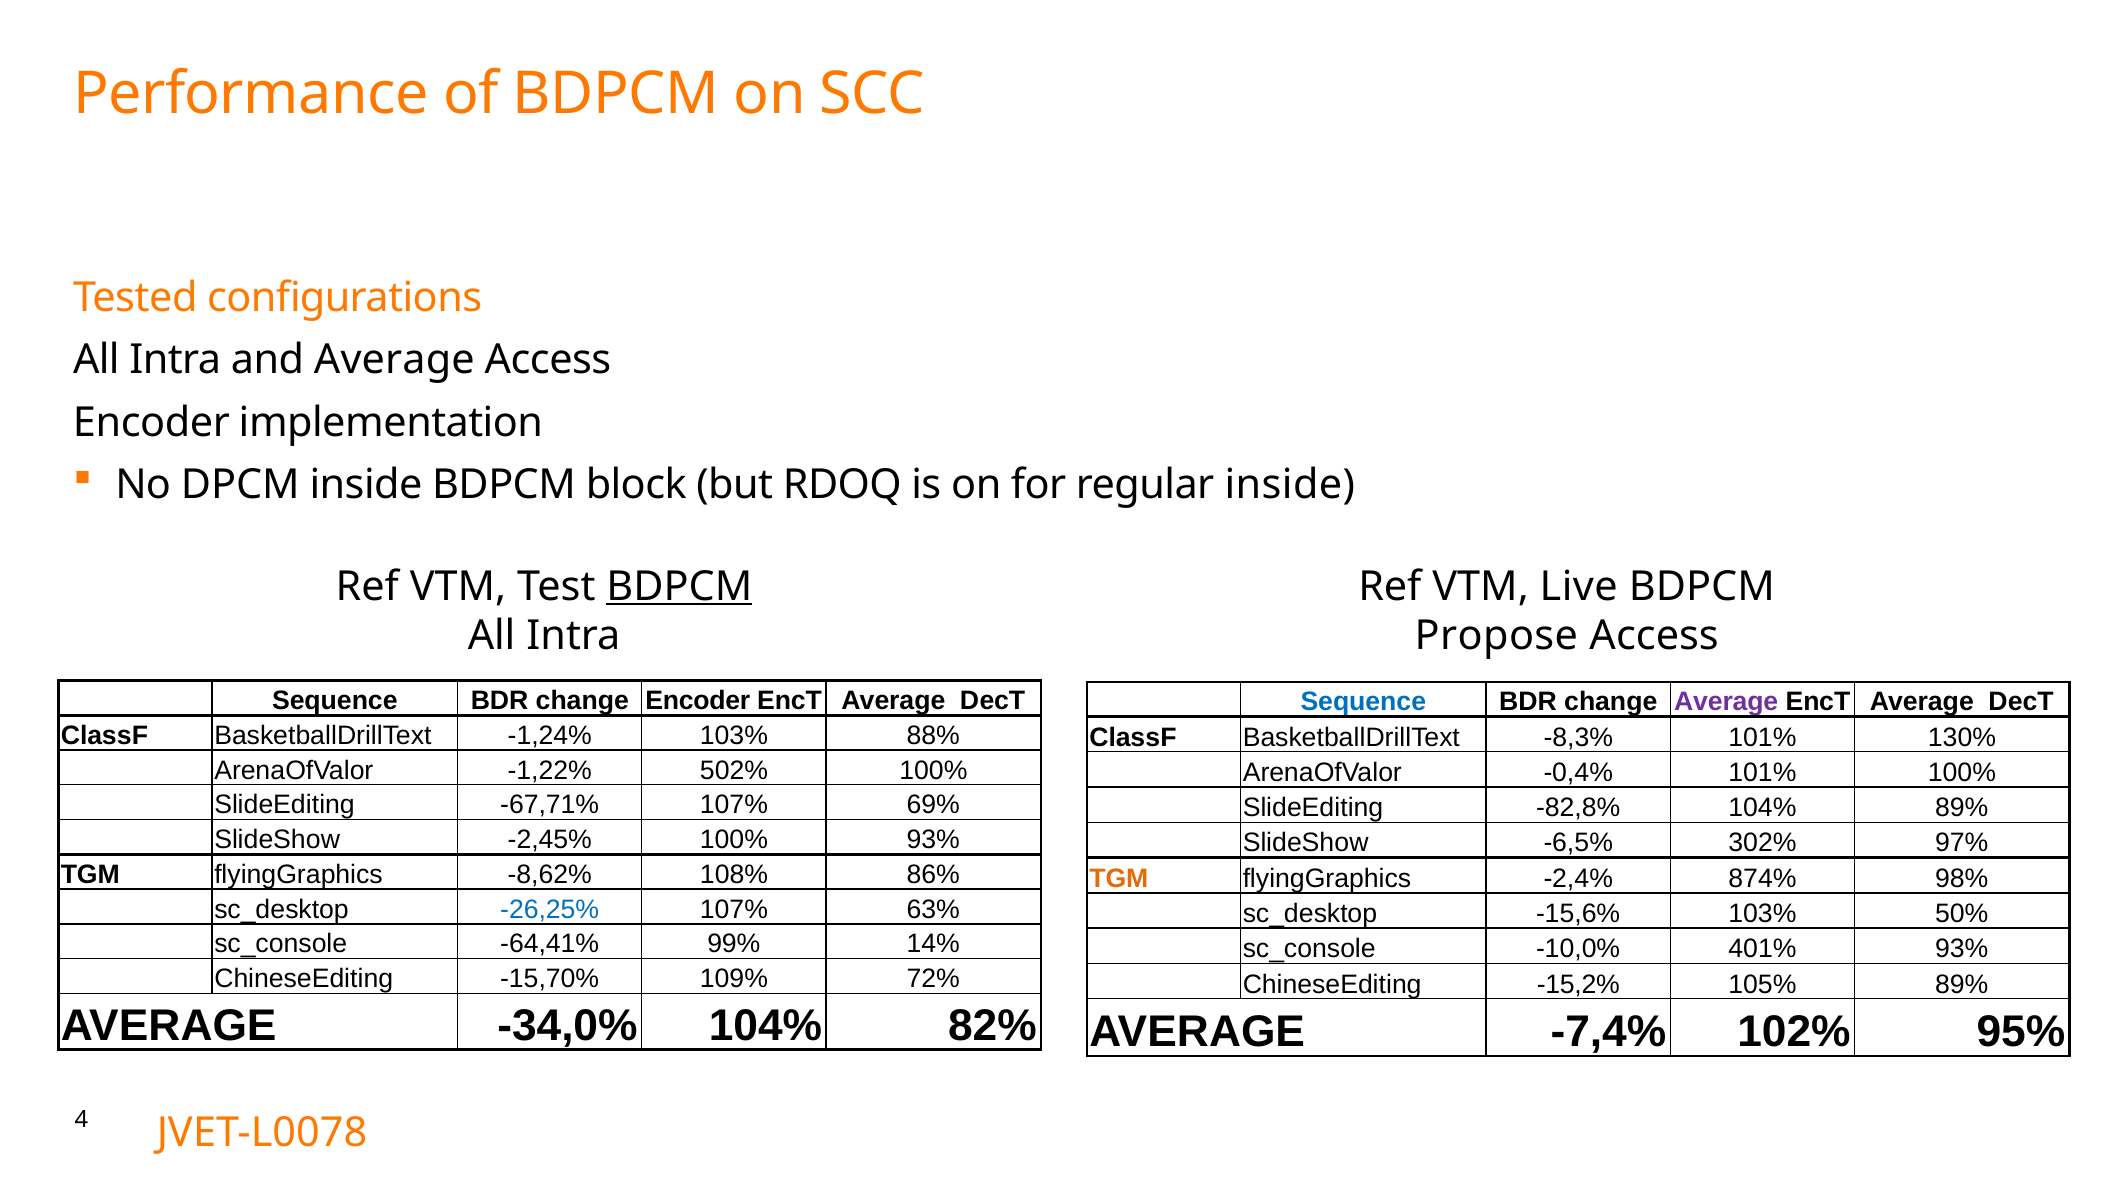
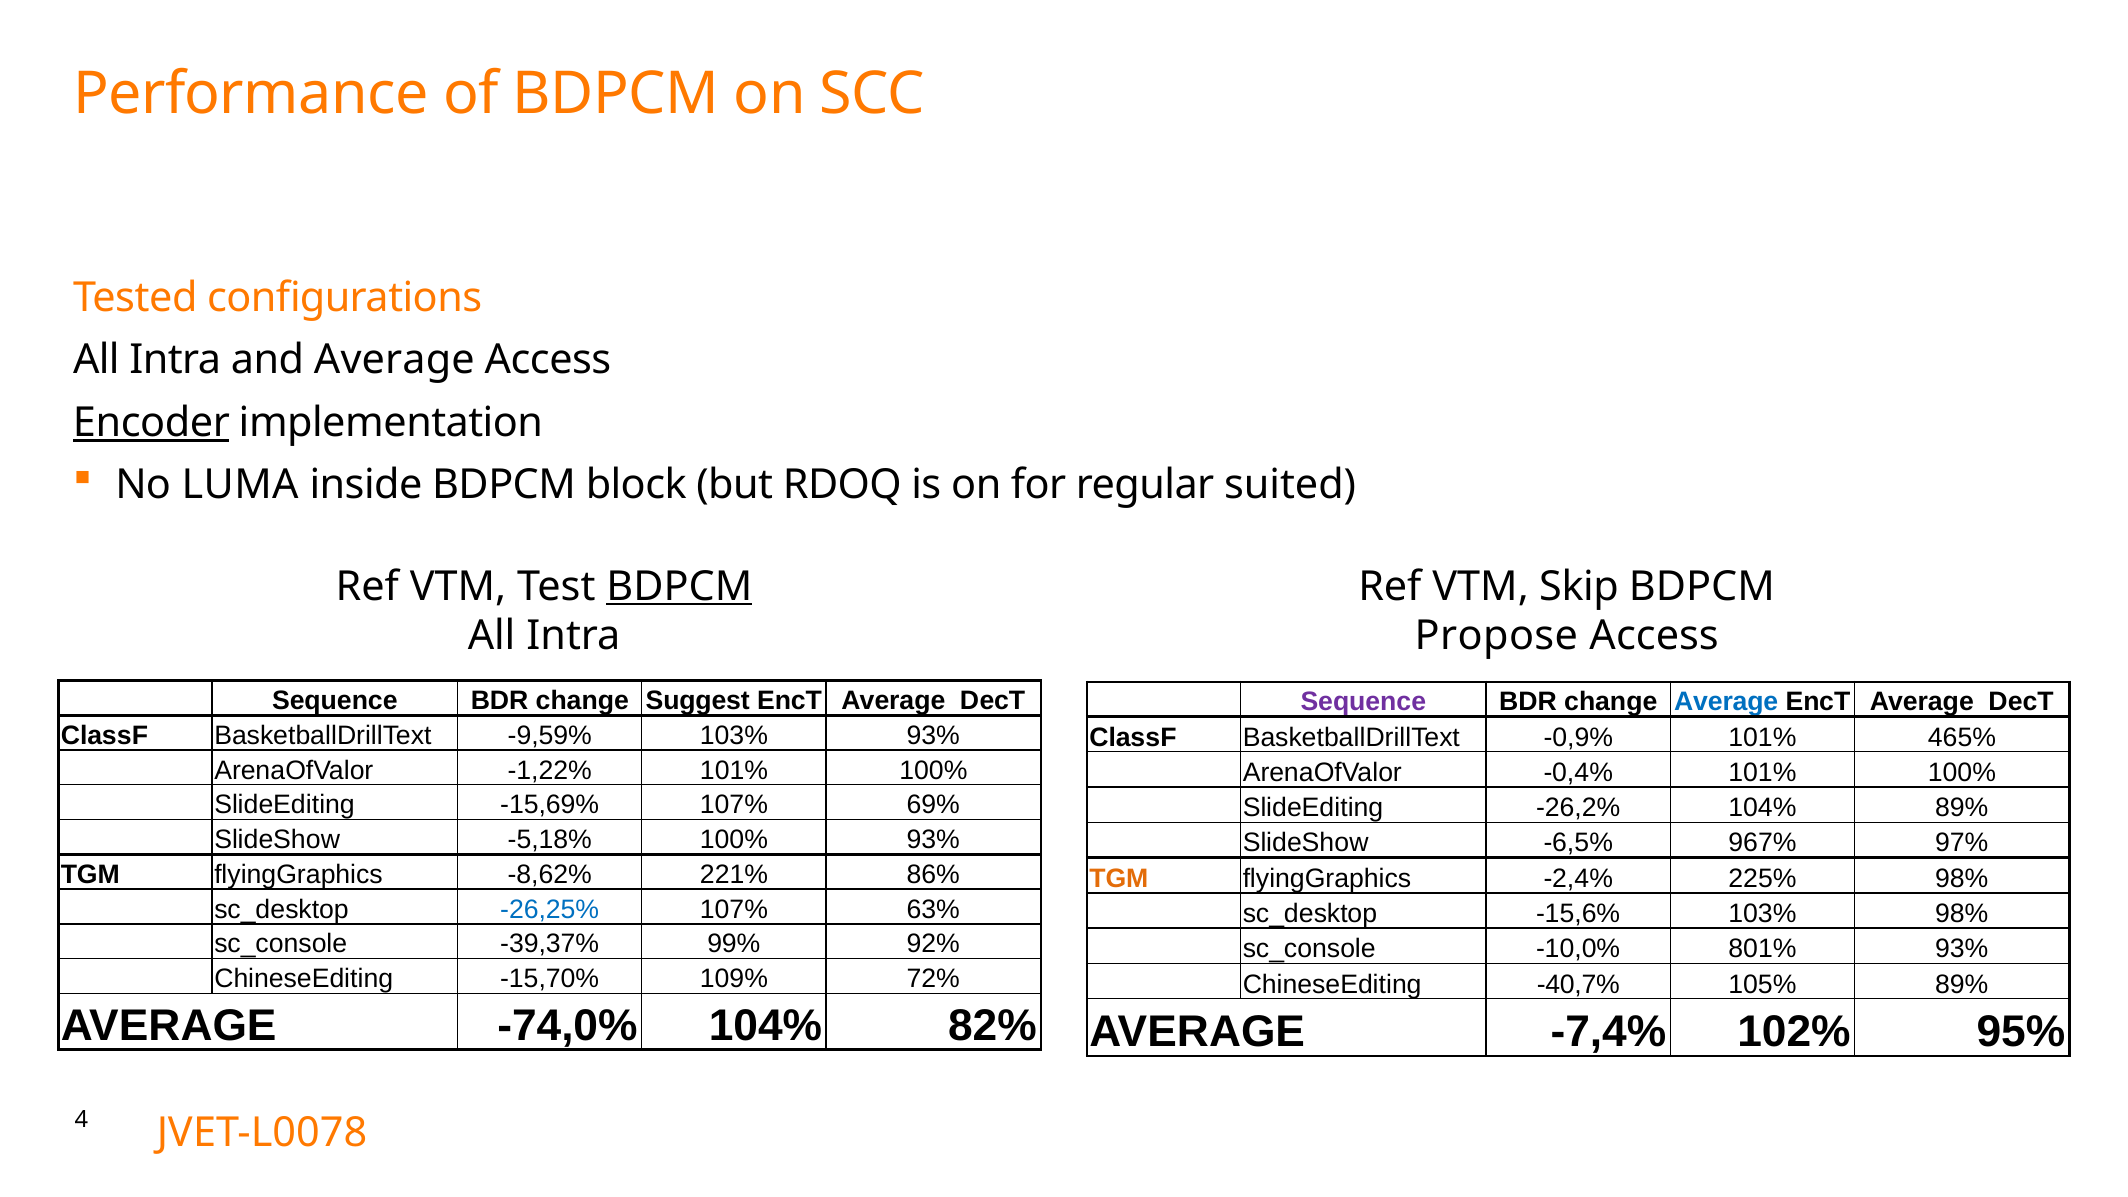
Encoder underline: none -> present (151, 423)
DPCM: DPCM -> LUMA (240, 485)
regular inside: inside -> suited (1290, 485)
Live: Live -> Skip (1579, 586)
change Encoder: Encoder -> Suggest (698, 701)
Sequence colour: blue -> purple (1363, 702)
Average colour: purple -> blue (1726, 702)
-1,24%: -1,24% -> -9,59% (550, 736)
103% 88%: 88% -> 93% (933, 736)
-8,3%: -8,3% -> -0,9% (1578, 737)
130%: 130% -> 465% (1962, 737)
-1,22% 502%: 502% -> 101% (734, 770)
-67,71%: -67,71% -> -15,69% (550, 805)
-82,8%: -82,8% -> -26,2% (1578, 808)
-2,45%: -2,45% -> -5,18% (550, 840)
302%: 302% -> 967% (1762, 843)
108%: 108% -> 221% (734, 875)
874%: 874% -> 225% (1762, 878)
103% 50%: 50% -> 98% (1962, 914)
-64,41%: -64,41% -> -39,37% (550, 944)
14%: 14% -> 92% (933, 944)
401%: 401% -> 801% (1762, 949)
-15,2%: -15,2% -> -40,7% (1578, 984)
-34,0%: -34,0% -> -74,0% (567, 1026)
